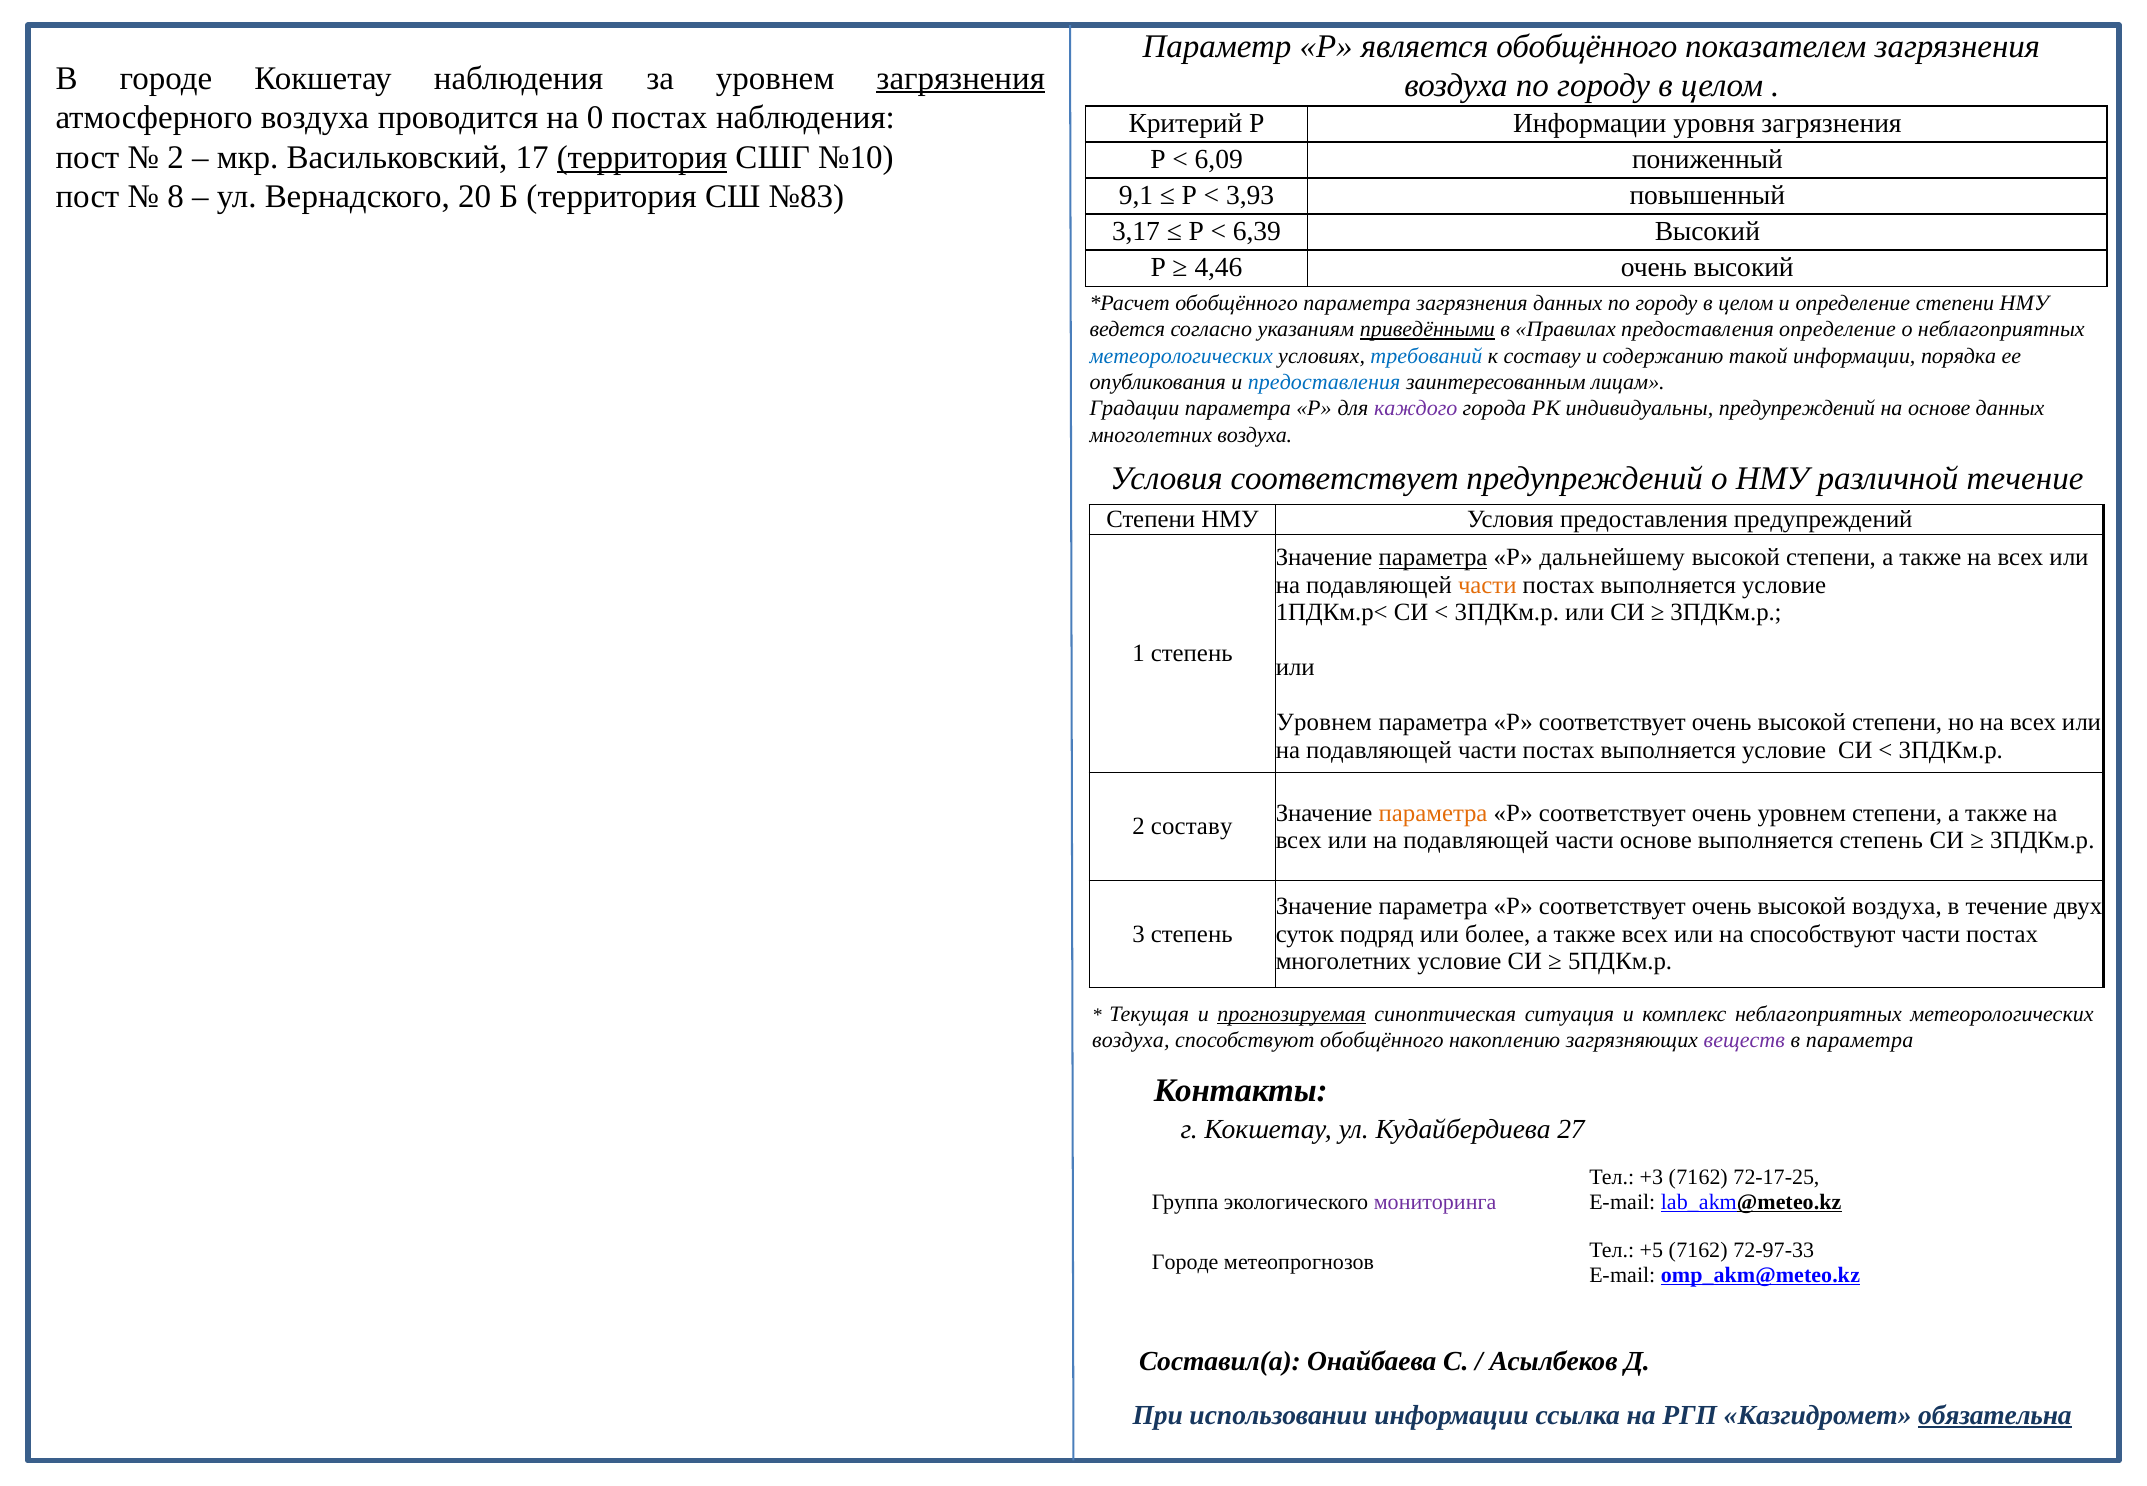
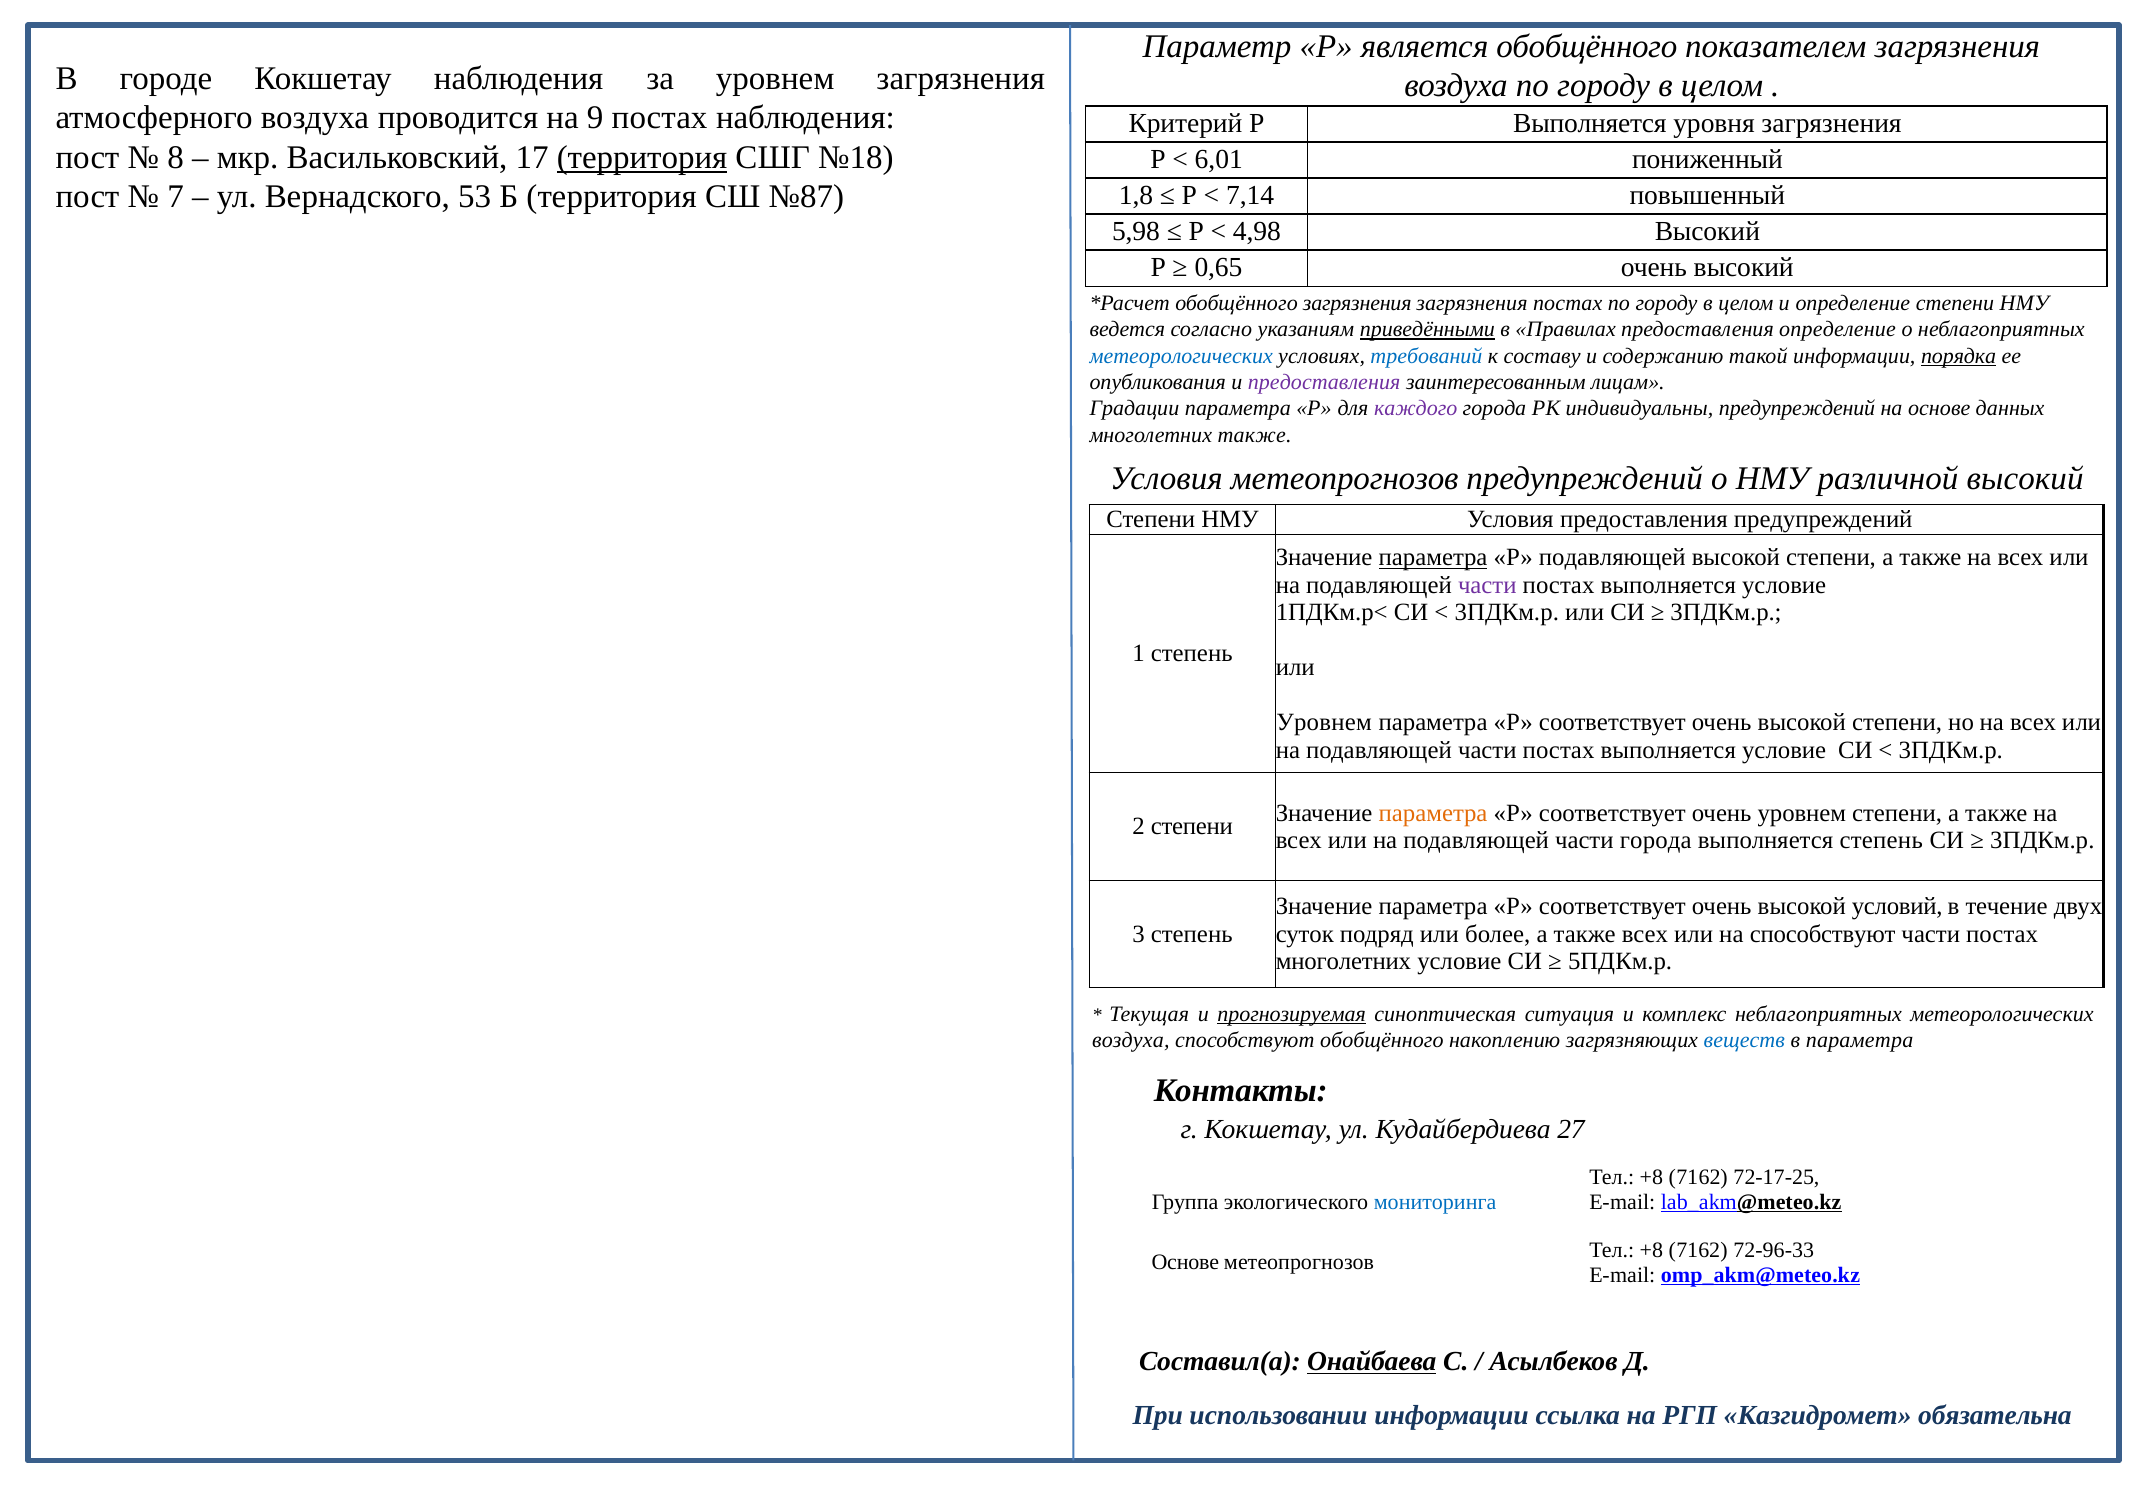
загрязнения underline: present -> none (961, 78)
0: 0 -> 9 (595, 118)
Р Информации: Информации -> Выполняется (1590, 123)
2: 2 -> 8 (176, 157)
№10: №10 -> №18 (856, 157)
6,09: 6,09 -> 6,01 (1219, 159)
8: 8 -> 7 (176, 197)
20: 20 -> 53 (475, 197)
№83: №83 -> №87 (806, 197)
9,1: 9,1 -> 1,8 (1136, 195)
3,93: 3,93 -> 7,14 (1250, 195)
3,17: 3,17 -> 5,98 (1136, 232)
6,39: 6,39 -> 4,98 (1257, 232)
4,46: 4,46 -> 0,65 (1218, 268)
обобщённого параметра: параметра -> загрязнения (1357, 303)
загрязнения данных: данных -> постах (1568, 303)
порядка underline: none -> present (1959, 356)
предоставления colour: blue -> purple (1324, 382)
многолетних воздуха: воздуха -> также (1255, 435)
Условия соответствует: соответствует -> метеопрогнозов (1345, 479)
различной течение: течение -> высокий (2025, 479)
Р дальнейшему: дальнейшему -> подавляющей (1612, 558)
части colour: orange -> purple (1487, 585)
2 составу: составу -> степени (1192, 827)
части основе: основе -> города (1656, 841)
высокой воздуха: воздуха -> условий (1897, 907)
веществ colour: purple -> blue (1744, 1041)
+3: +3 -> +8 (1651, 1178)
мониторинга colour: purple -> blue (1435, 1202)
+5: +5 -> +8 (1651, 1251)
72-97-33: 72-97-33 -> 72-96-33 (1774, 1251)
Городе: Городе -> Основе (1185, 1263)
Онайбаева underline: none -> present (1372, 1362)
обязательна underline: present -> none (1995, 1415)
